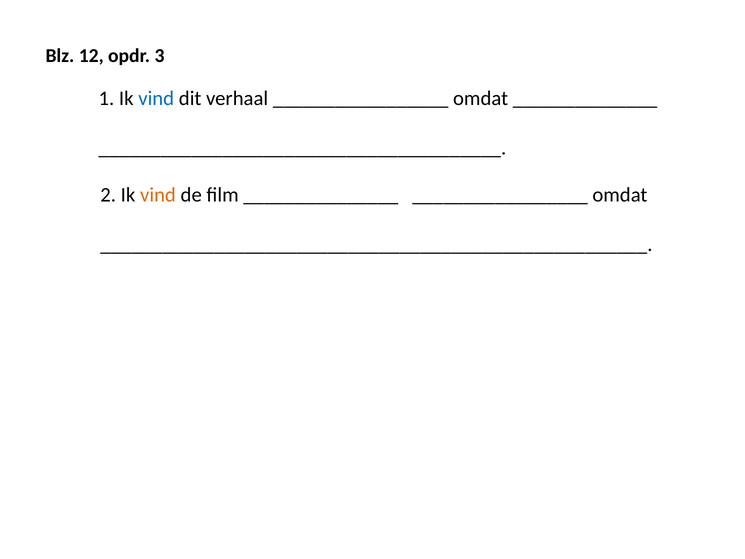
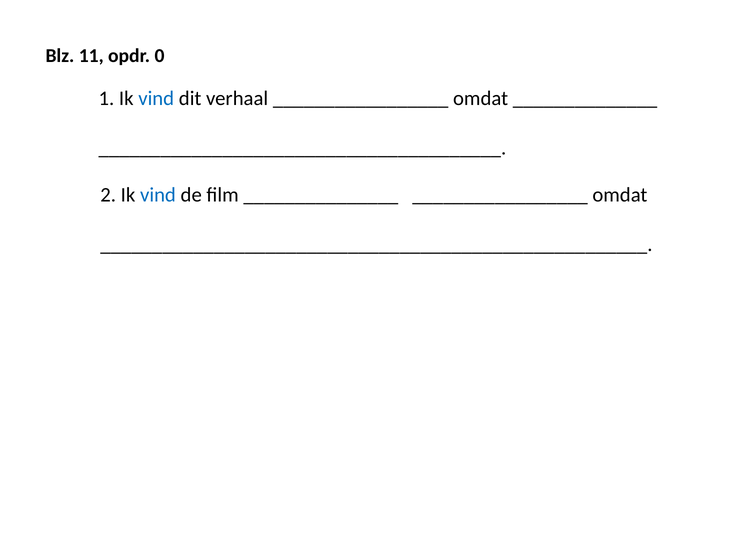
12: 12 -> 11 (91, 56)
3: 3 -> 0 (160, 56)
vind colour: orange -> blue (158, 195)
